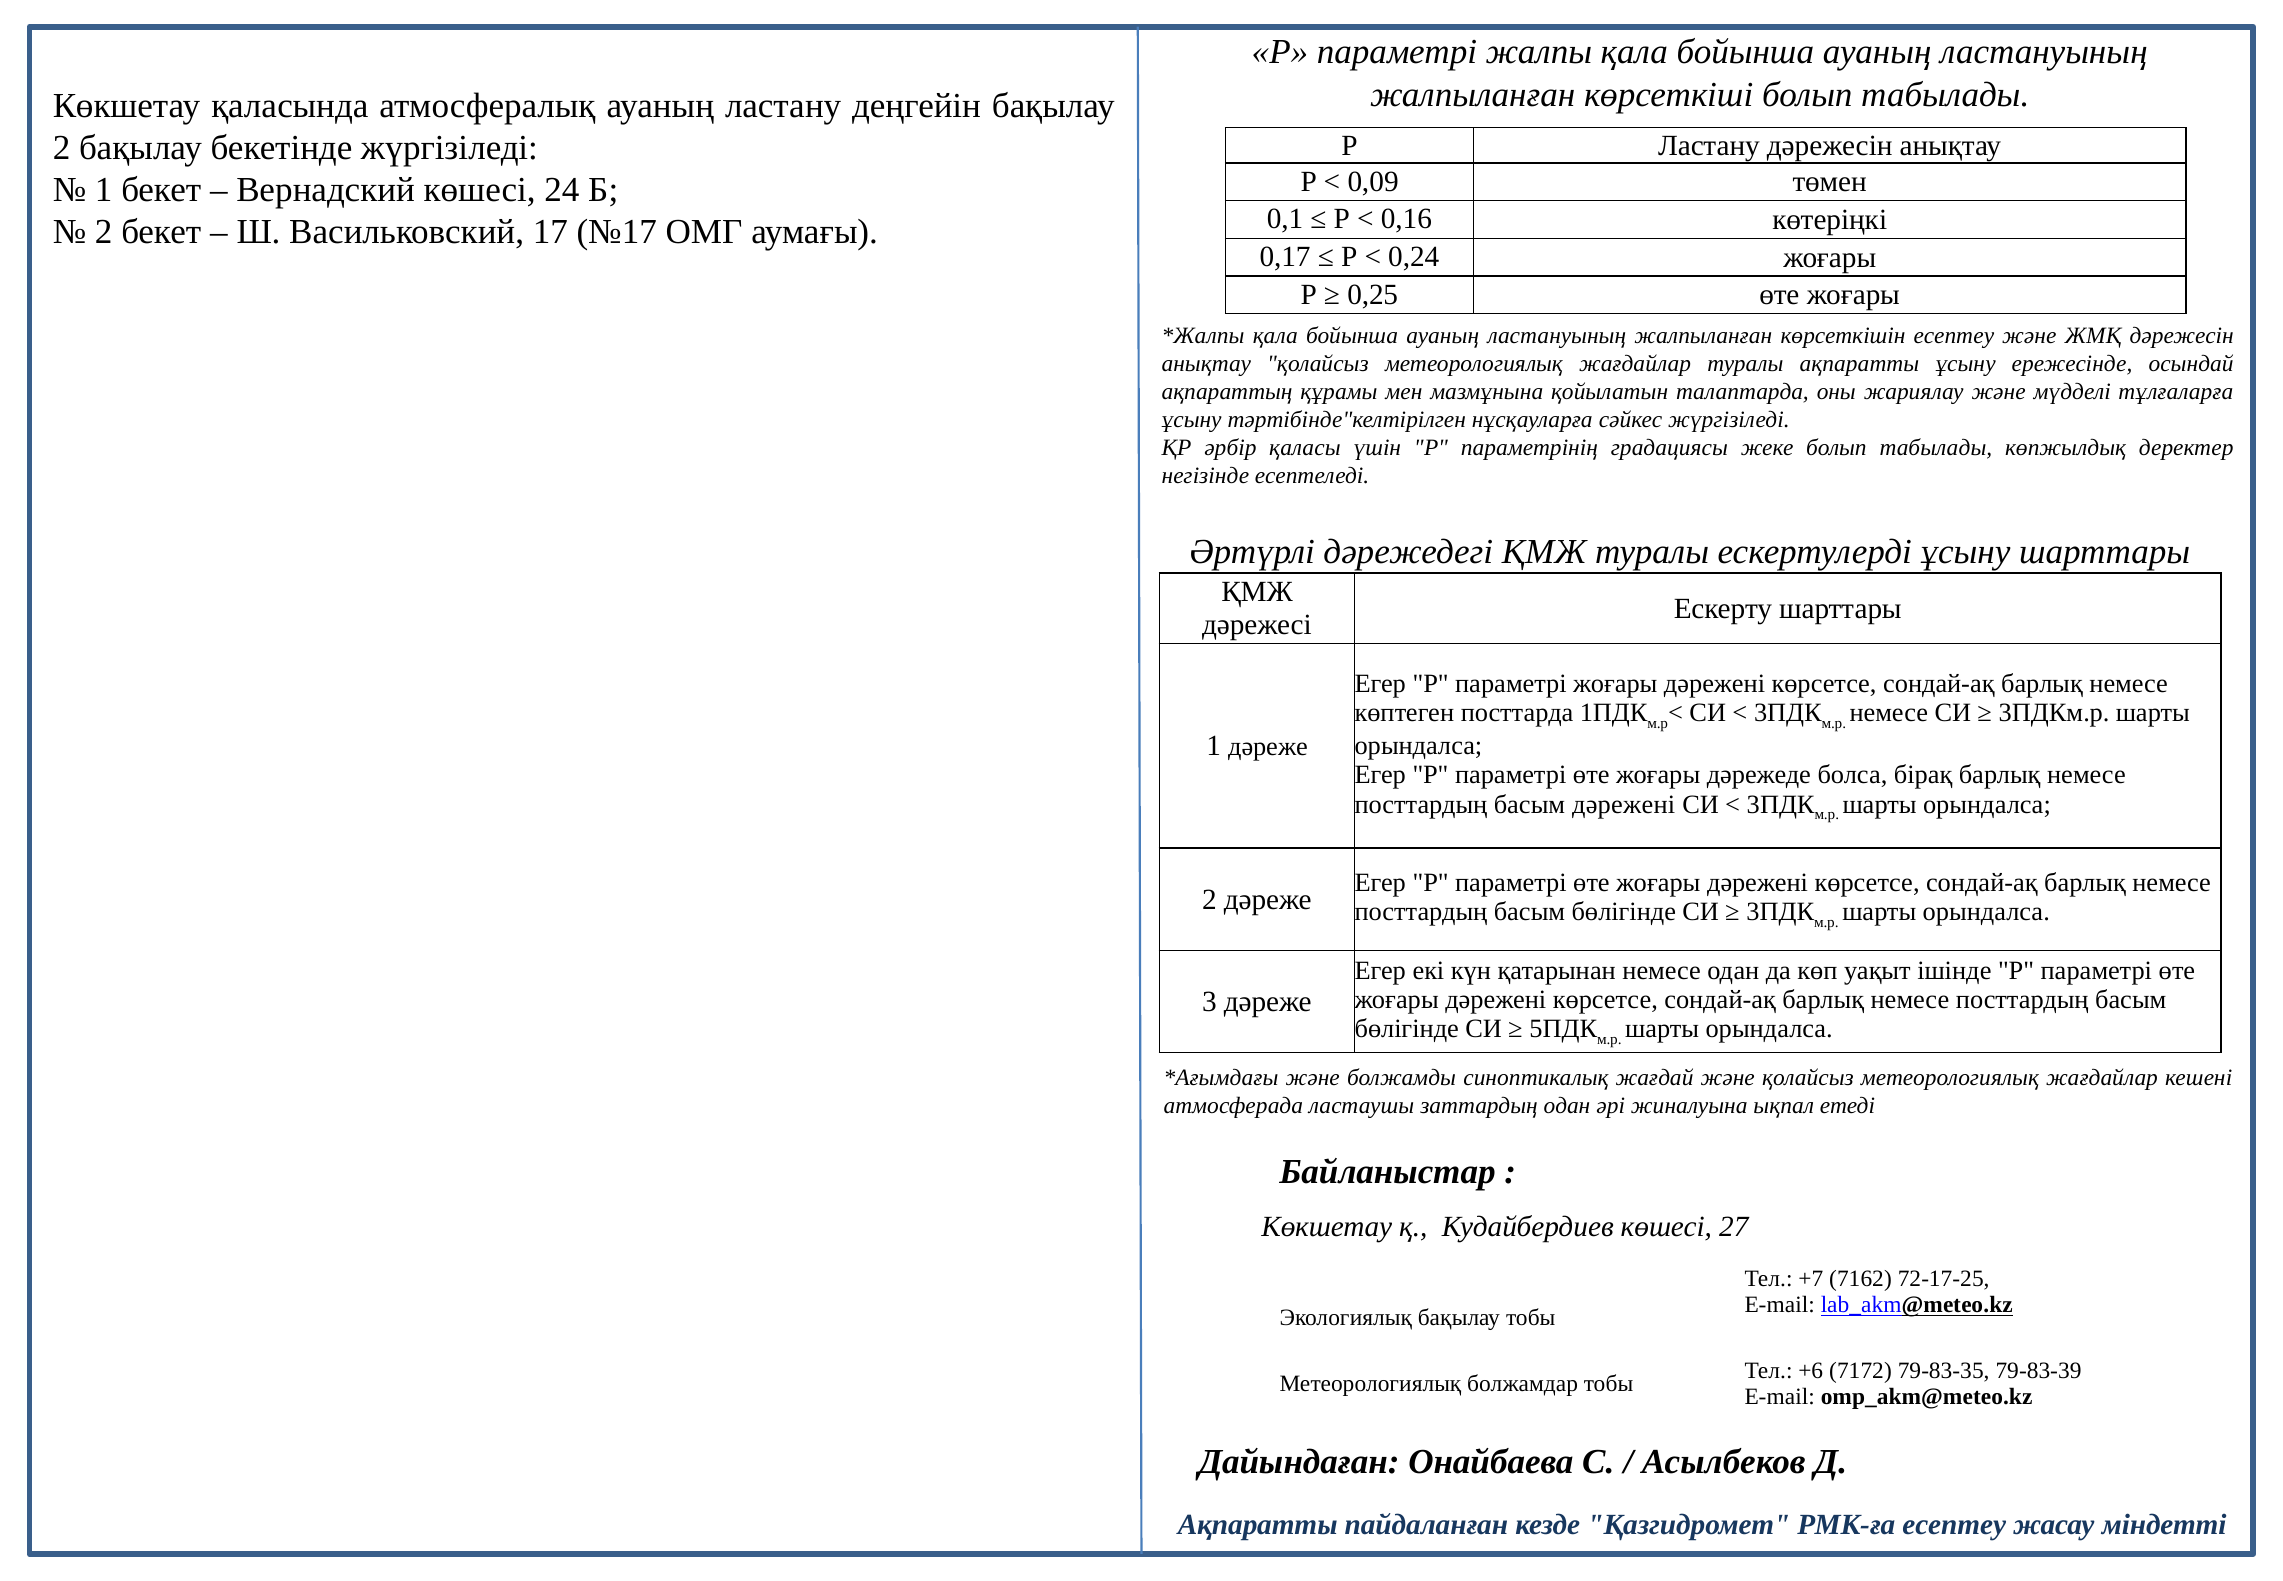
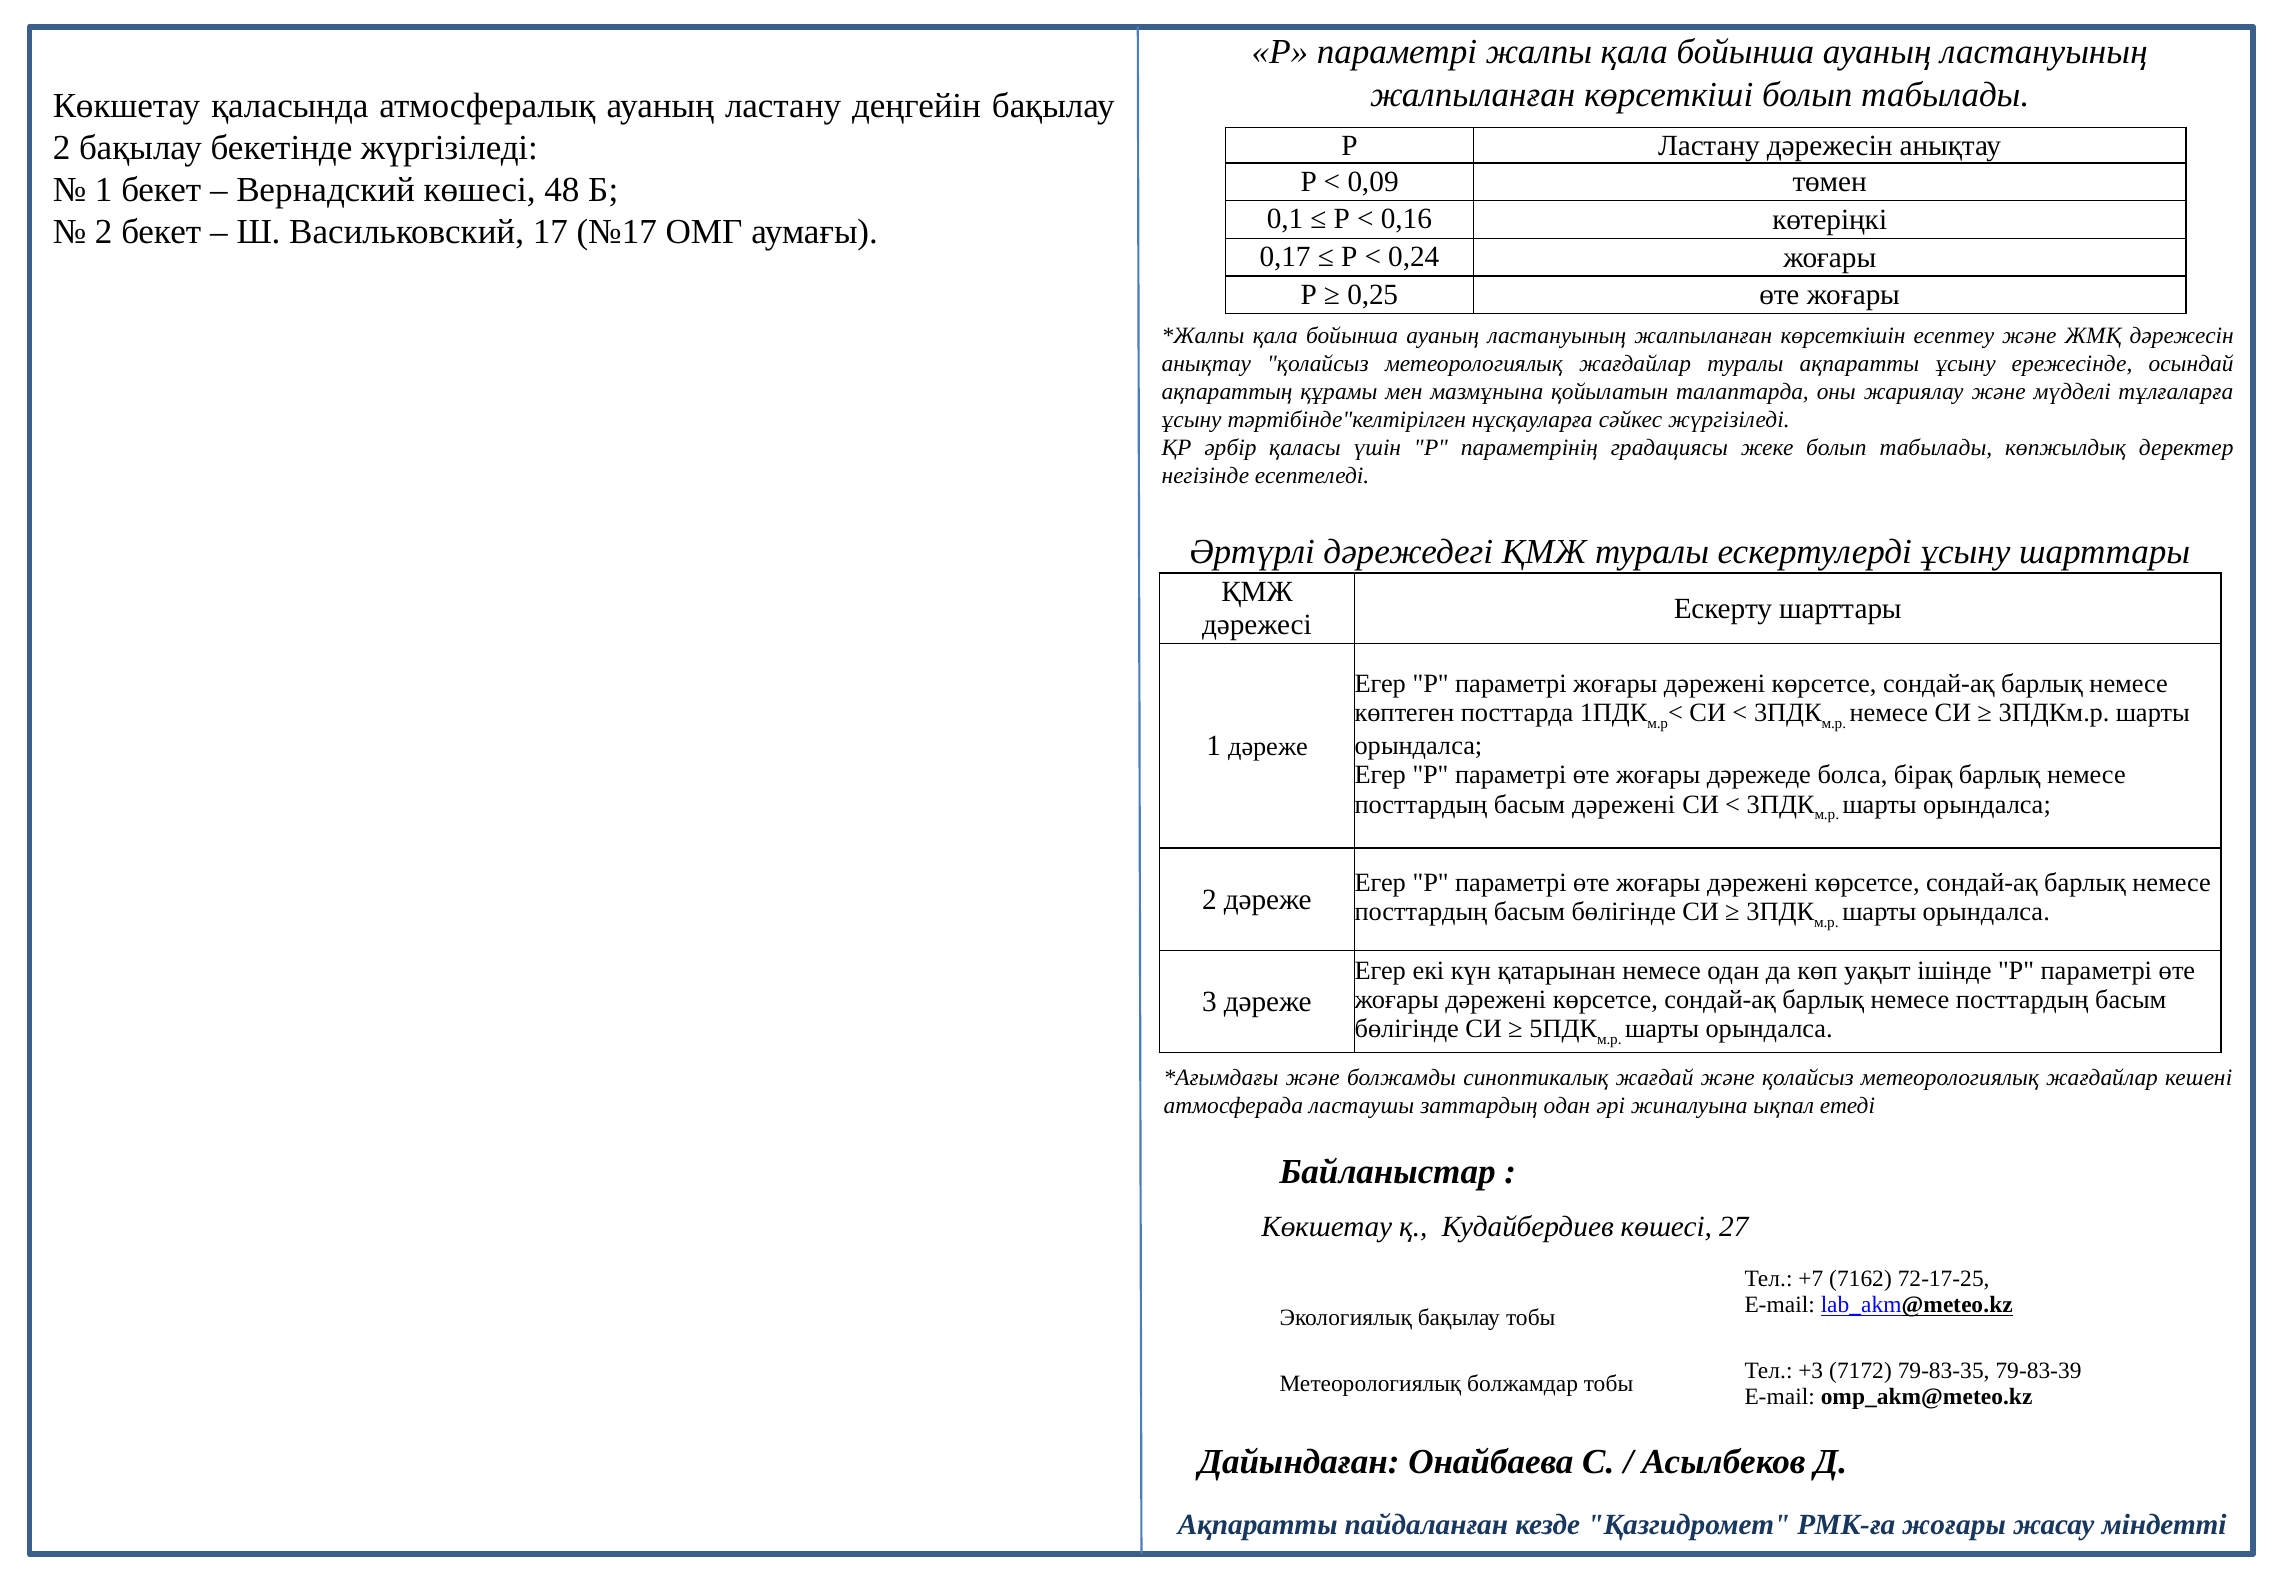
24: 24 -> 48 (562, 190)
+6: +6 -> +3 (1811, 1370)
РМК-ға есептеу: есептеу -> жоғары (1954, 1525)
